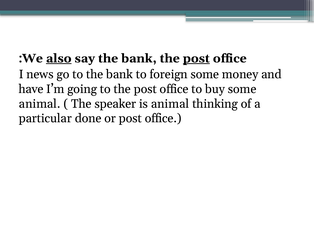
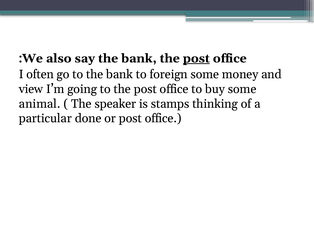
also underline: present -> none (59, 58)
news: news -> often (40, 74)
have: have -> view (31, 89)
is animal: animal -> stamps (170, 104)
